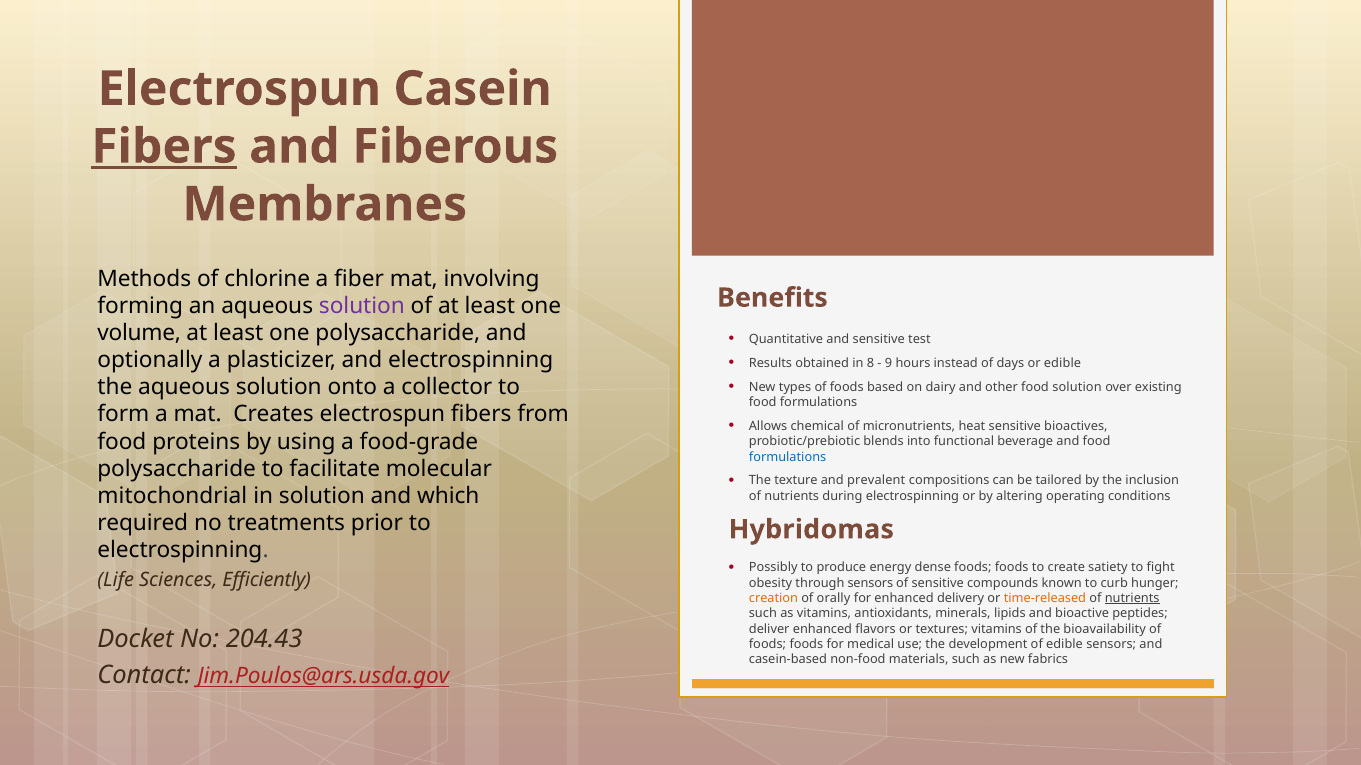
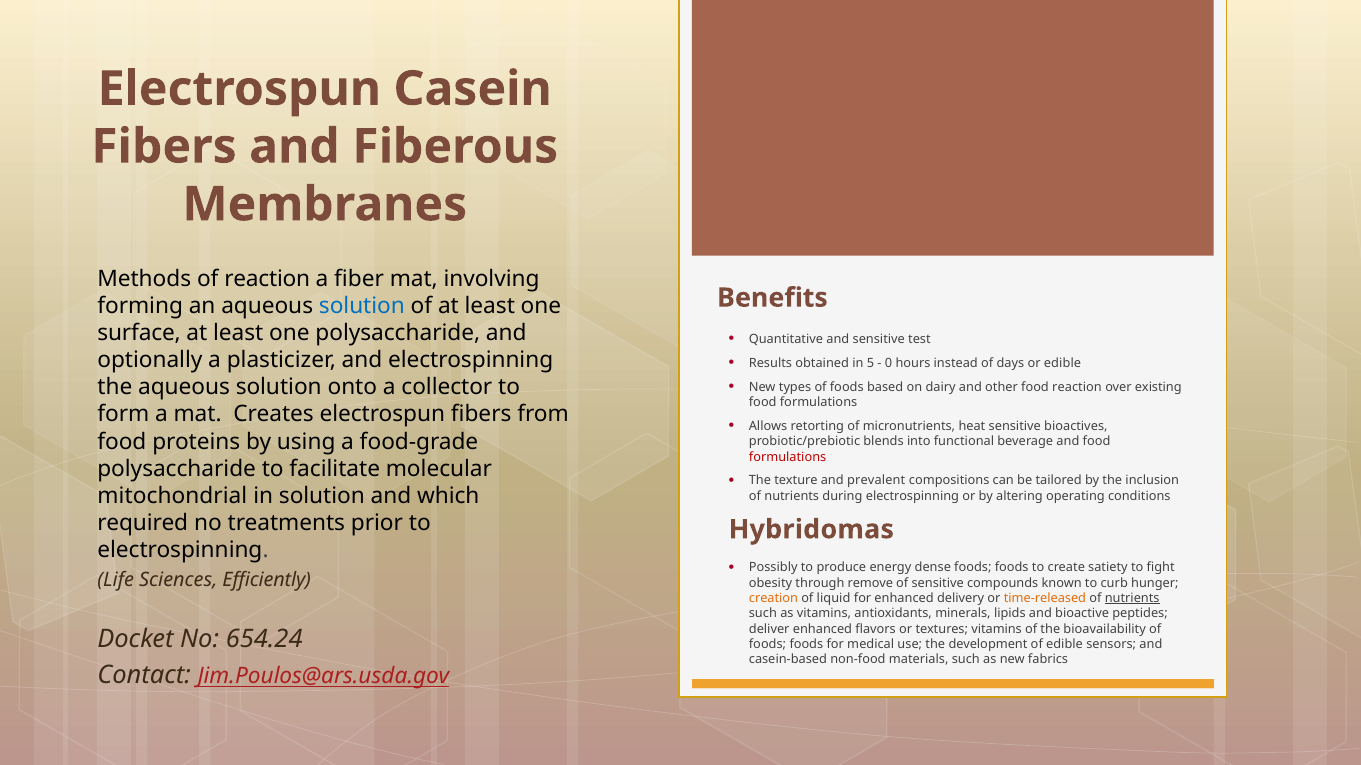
Fibers underline: present -> none (164, 147)
of chlorine: chlorine -> reaction (267, 279)
solution colour: purple -> blue (362, 306)
volume: volume -> surface (139, 333)
8: 8 -> 5 (870, 363)
9: 9 -> 0 (888, 363)
food solution: solution -> reaction (1077, 387)
chemical: chemical -> retorting (817, 427)
formulations colour: blue -> red (788, 457)
through sensors: sensors -> remove (870, 583)
orally: orally -> liquid (834, 599)
204.43: 204.43 -> 654.24 (264, 640)
